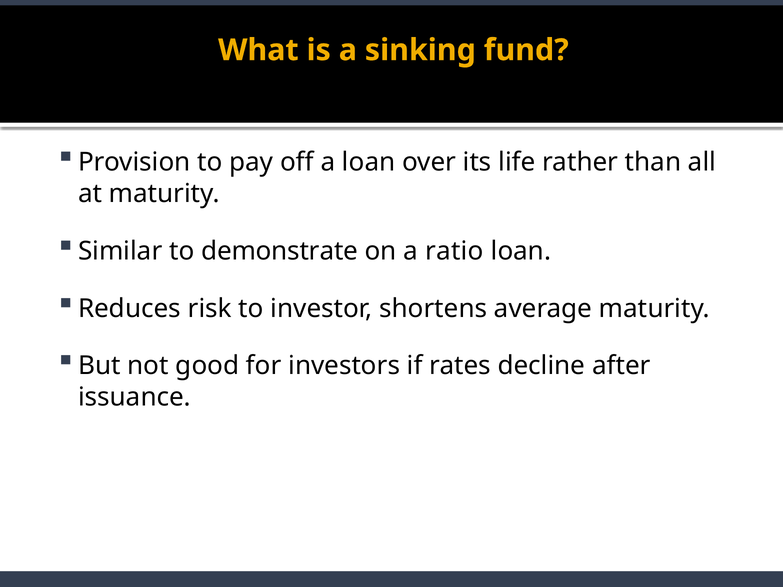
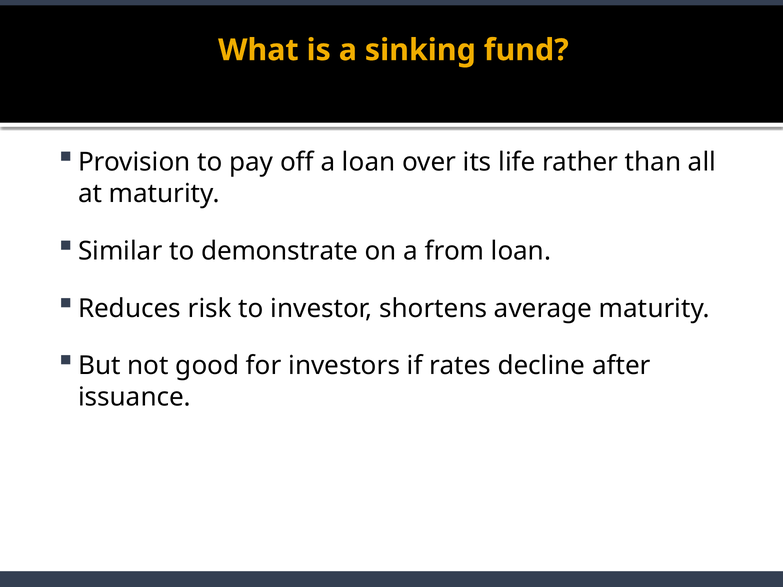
ratio: ratio -> from (455, 251)
